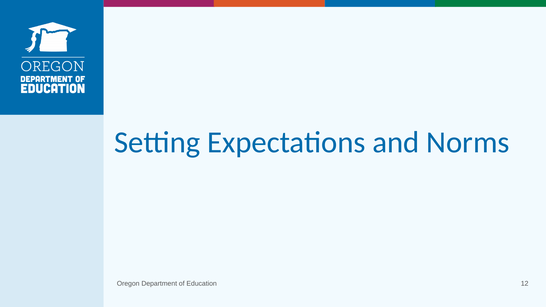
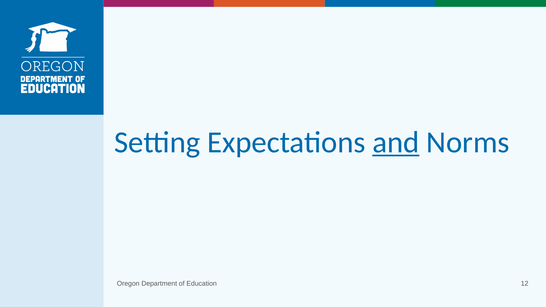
and underline: none -> present (396, 142)
